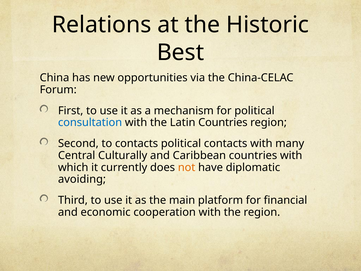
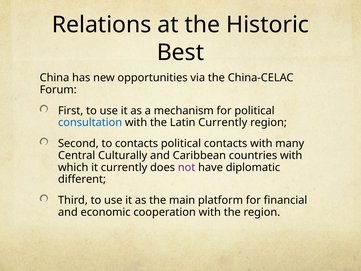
Latin Countries: Countries -> Currently (223, 122)
not colour: orange -> purple (187, 167)
avoiding: avoiding -> different (82, 179)
